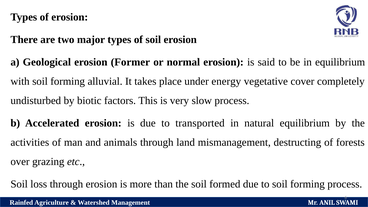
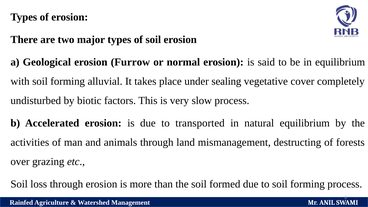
Former: Former -> Furrow (130, 62)
energy: energy -> sealing (226, 81)
